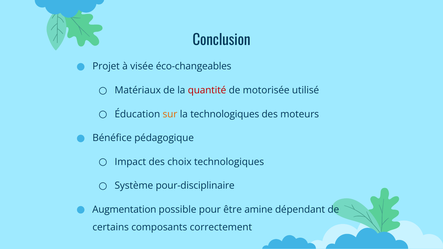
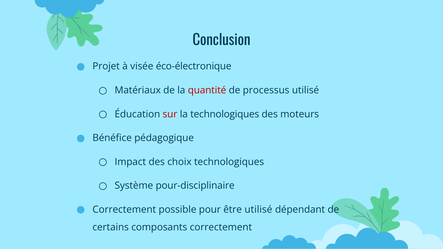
éco-changeables: éco-changeables -> éco-électronique (194, 66)
motorisée: motorisée -> processus (266, 90)
sur colour: orange -> red (170, 114)
Augmentation: Augmentation -> Correctement (124, 210)
être amine: amine -> utilisé (258, 210)
